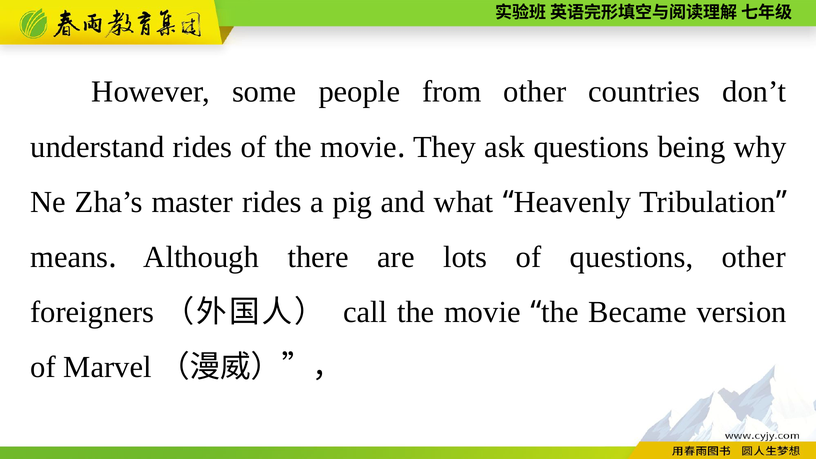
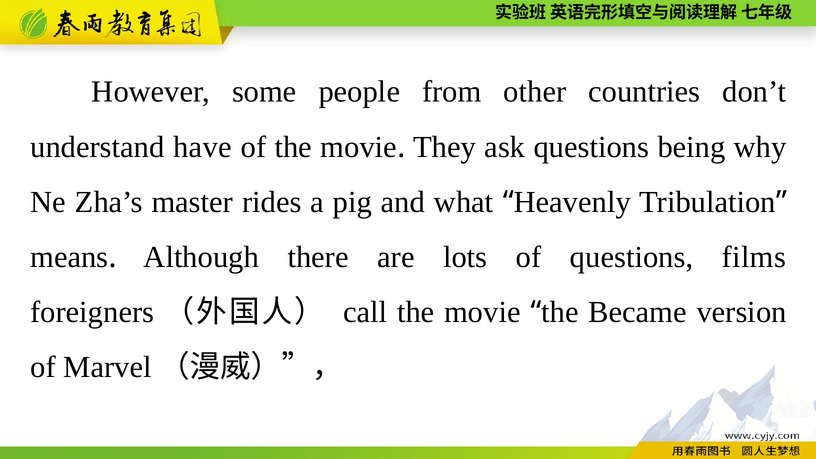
understand rides: rides -> have (202, 147)
questions other: other -> films (754, 257)
